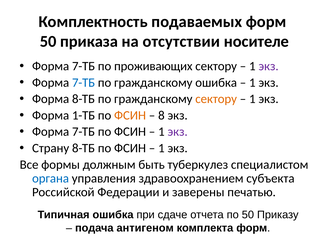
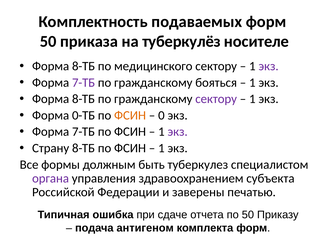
отсутствии: отсутствии -> туберкулёз (181, 41)
7-ТБ: 7-ТБ -> 8-ТБ (84, 66)
проживающих: проживающих -> медицинского (153, 66)
7-ТБ colour: blue -> purple (84, 82)
гражданскому ошибка: ошибка -> бояться (216, 82)
сектору colour: orange -> purple (216, 99)
1-ТБ: 1-ТБ -> 0-ТБ (84, 115)
8: 8 -> 0 (161, 115)
органа colour: blue -> purple (51, 178)
